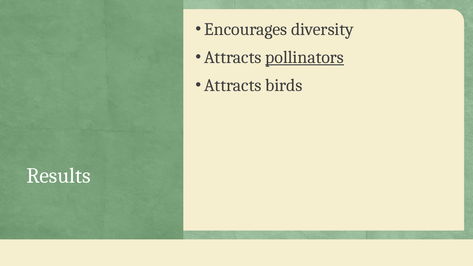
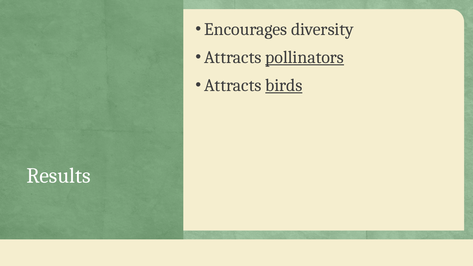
birds underline: none -> present (284, 85)
